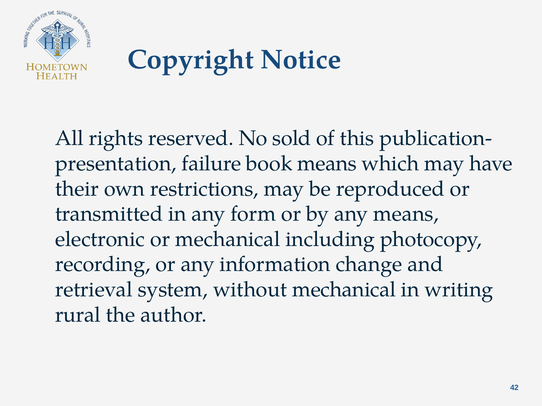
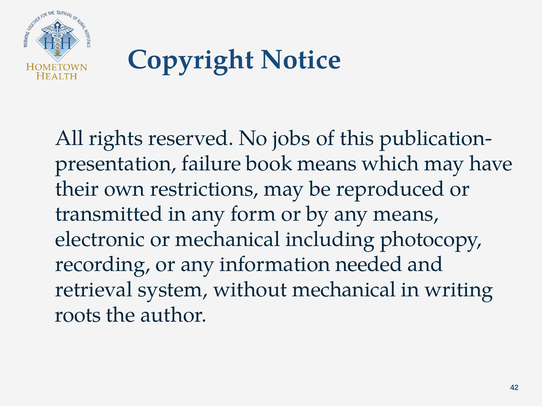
sold: sold -> jobs (292, 138)
change: change -> needed (369, 265)
rural: rural -> roots (78, 315)
